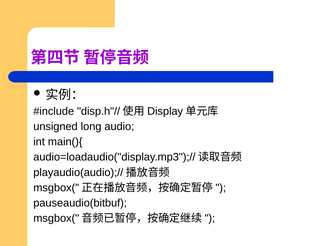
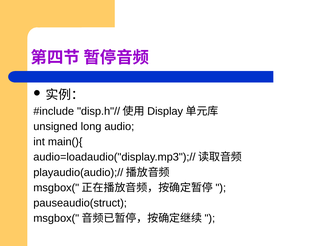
pauseaudio(bitbuf: pauseaudio(bitbuf -> pauseaudio(struct (80, 203)
